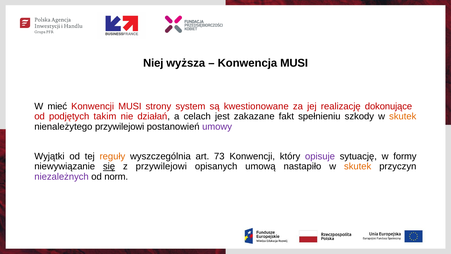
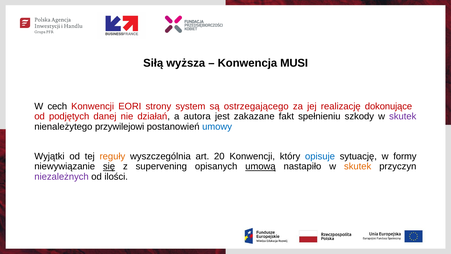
Niej: Niej -> Siłą (153, 63)
mieć: mieć -> cech (57, 106)
Konwencji MUSI: MUSI -> EORI (130, 106)
kwestionowane: kwestionowane -> ostrzegającego (256, 106)
takim: takim -> danej (105, 116)
celach: celach -> autora (197, 116)
skutek colour: orange -> purple (403, 116)
umowy colour: purple -> blue (217, 126)
73: 73 -> 20 (219, 156)
opisuje colour: purple -> blue (320, 156)
z przywilejowi: przywilejowi -> supervening (161, 166)
umową underline: none -> present (260, 166)
norm: norm -> ilości (116, 177)
